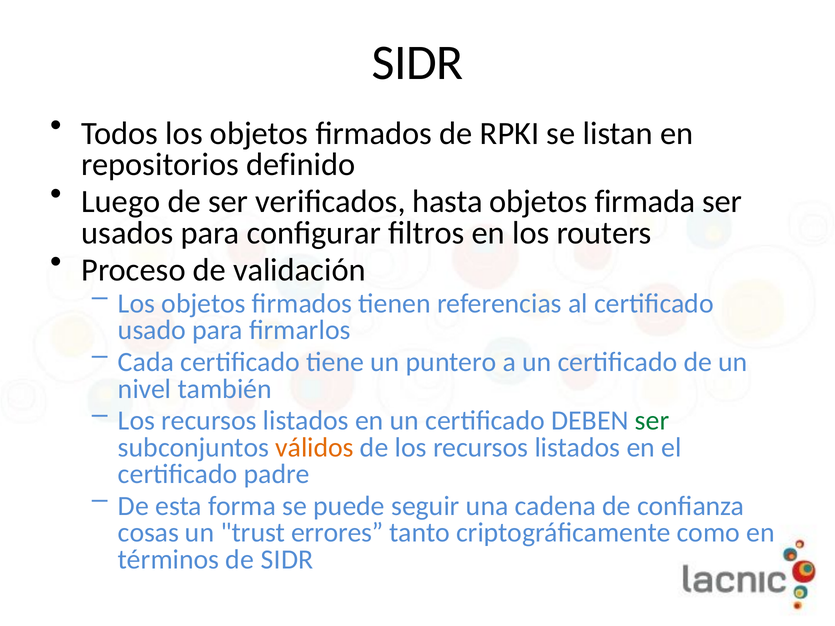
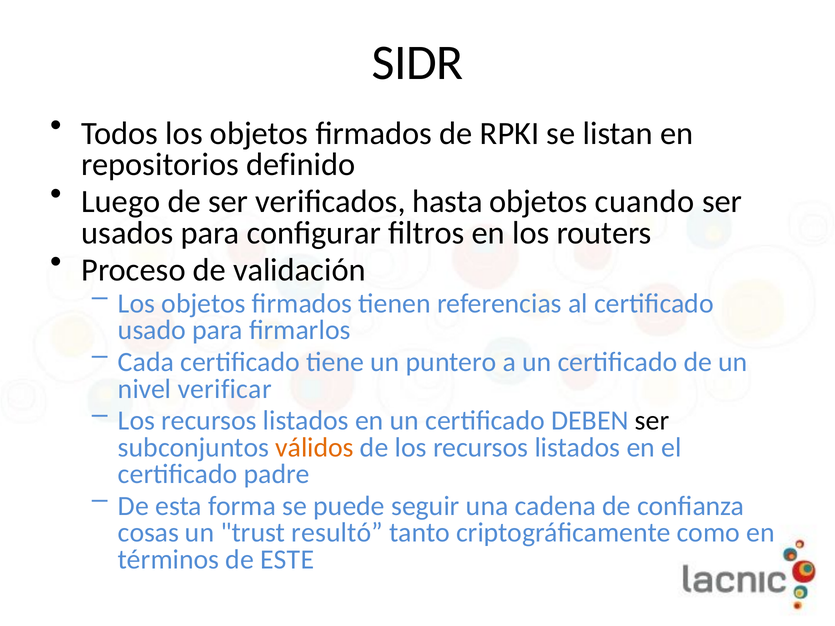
firmada: firmada -> cuando (645, 202)
también: también -> verificar (225, 389)
ser colour: green -> black (652, 421)
errores: errores -> resultó (337, 533)
de SIDR: SIDR -> ESTE (287, 560)
